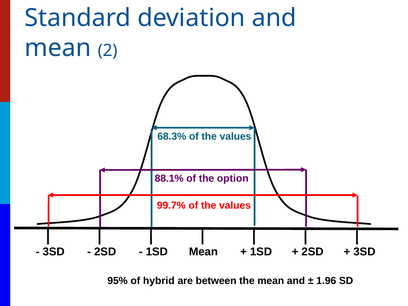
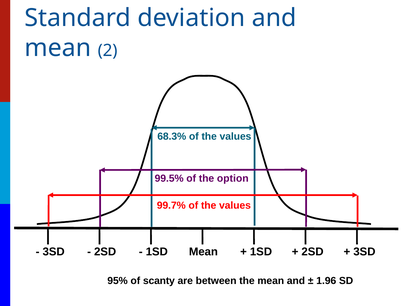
88.1%: 88.1% -> 99.5% (169, 178)
hybrid: hybrid -> scanty (159, 281)
